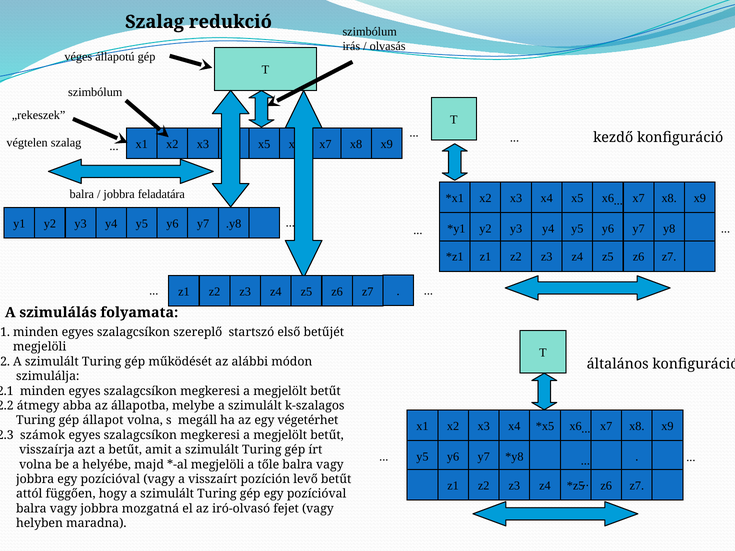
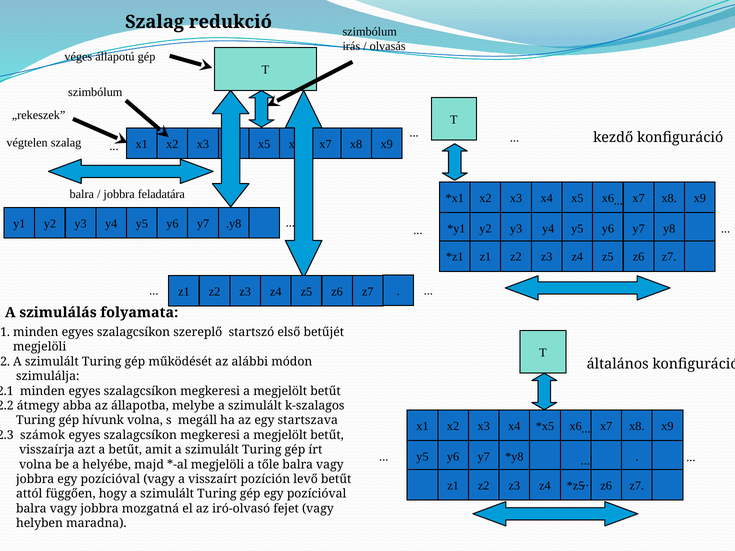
állapot: állapot -> hívunk (103, 421)
végetérhet: végetérhet -> startszava (308, 421)
